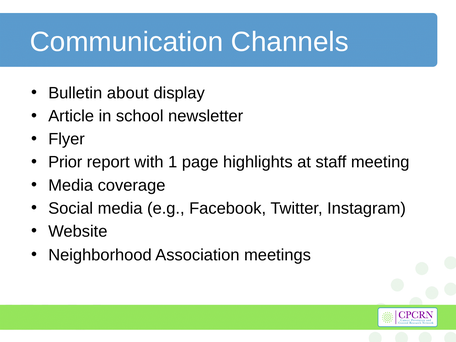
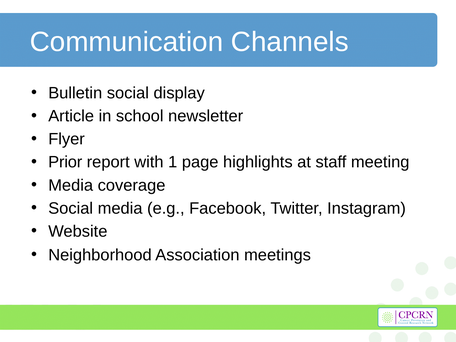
Bulletin about: about -> social (128, 93)
